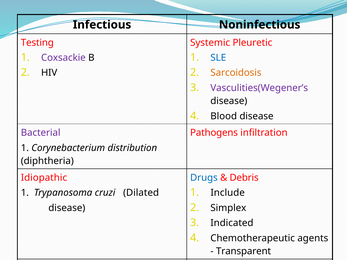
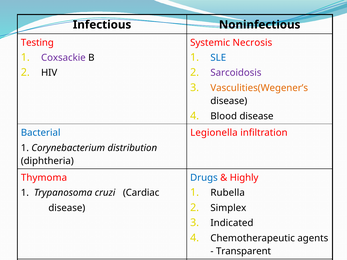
Pleuretic: Pleuretic -> Necrosis (252, 43)
Sarcoidosis colour: orange -> purple (236, 73)
Vasculities(Wegener’s colour: purple -> orange (259, 88)
Bacterial colour: purple -> blue (41, 133)
Pathogens: Pathogens -> Legionella (214, 133)
Idiopathic: Idiopathic -> Thymoma (44, 178)
Debris: Debris -> Highly (244, 178)
Include: Include -> Rubella (228, 193)
Dilated: Dilated -> Cardiac (141, 193)
